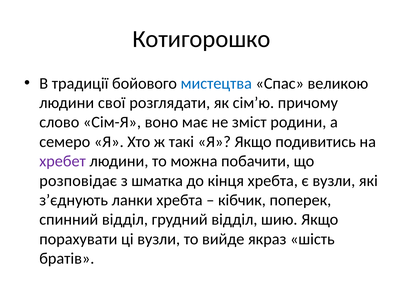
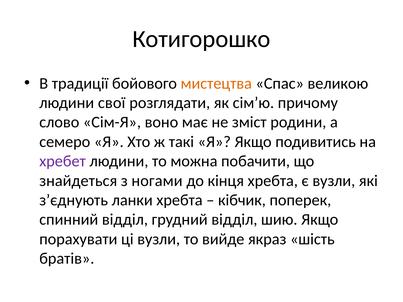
мистецтва colour: blue -> orange (216, 83)
розповідає: розповідає -> знайдеться (78, 181)
шматка: шматка -> ногами (157, 181)
